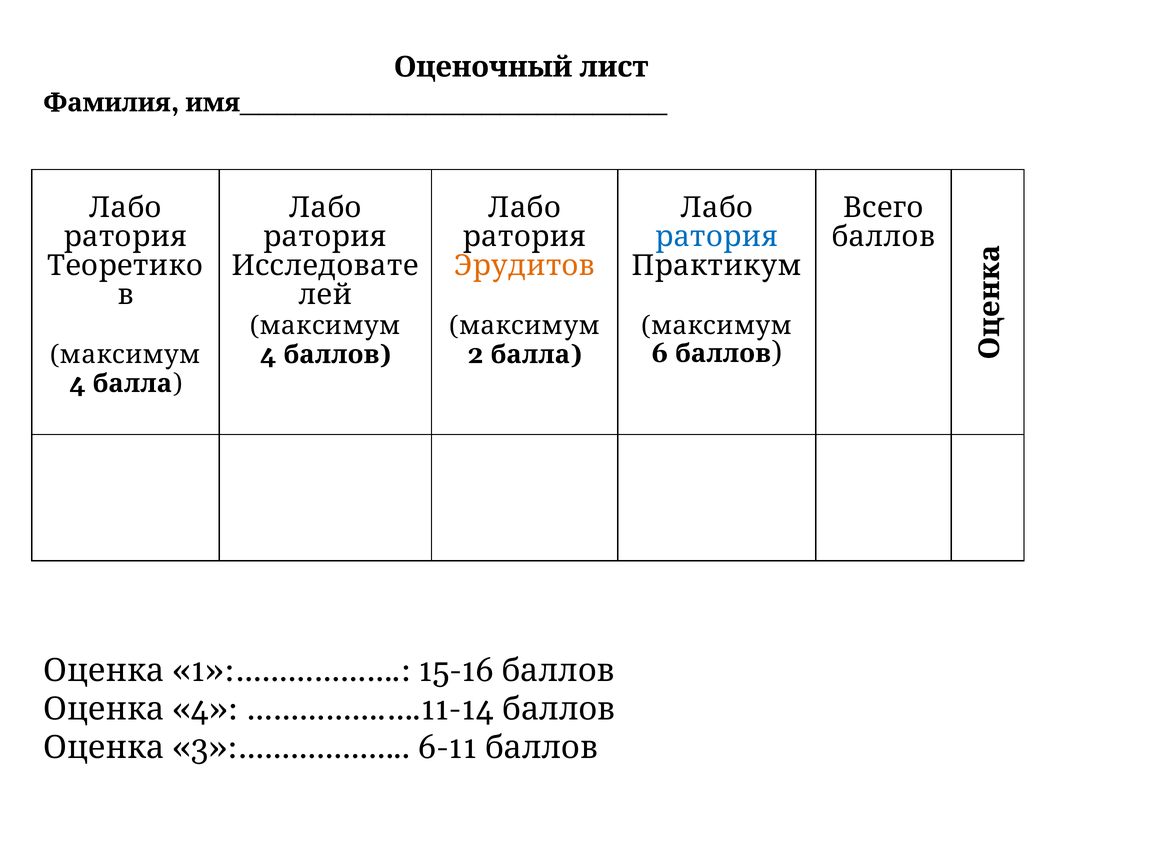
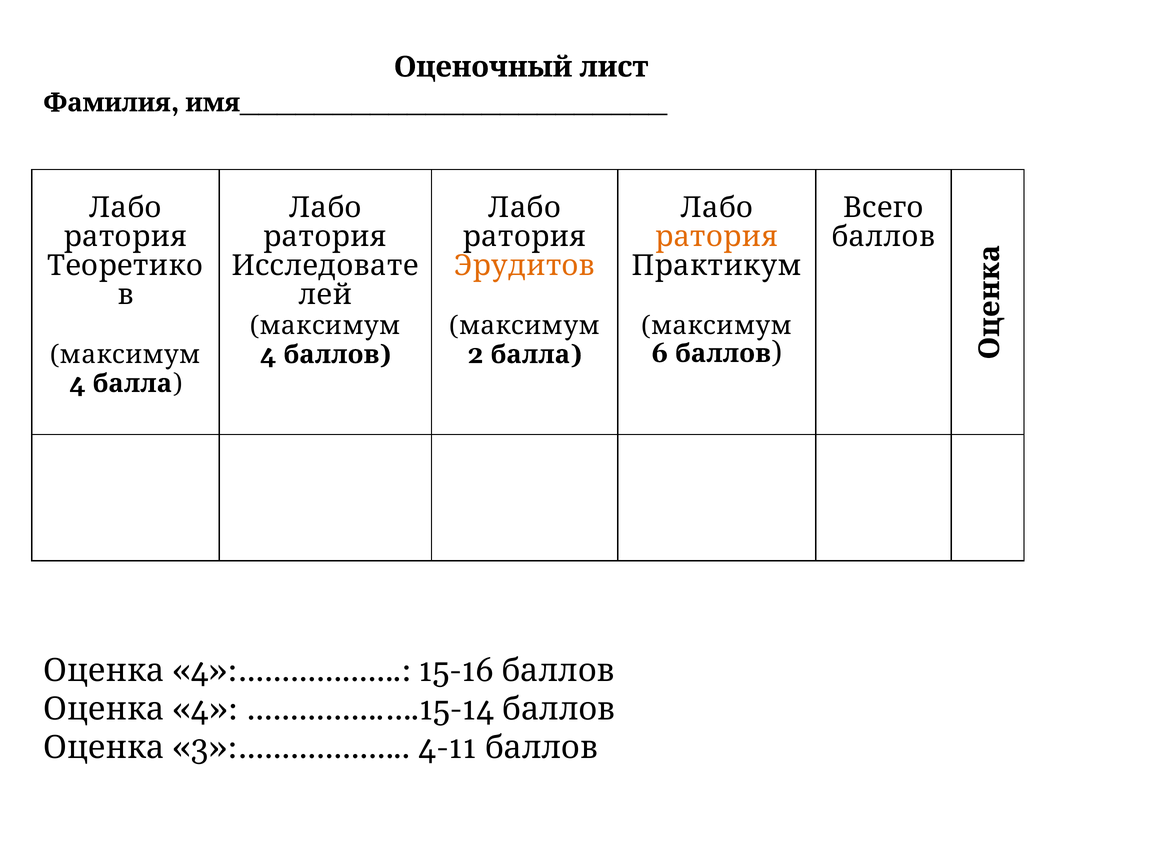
ратория colour: blue -> orange (716, 237)
1»:………………: 1»:……………… -> 4»:……………… (292, 671)
…………….….11-14: …………….….11-14 -> …………….….15-14 (370, 709)
6-11: 6-11 -> 4-11 (447, 748)
